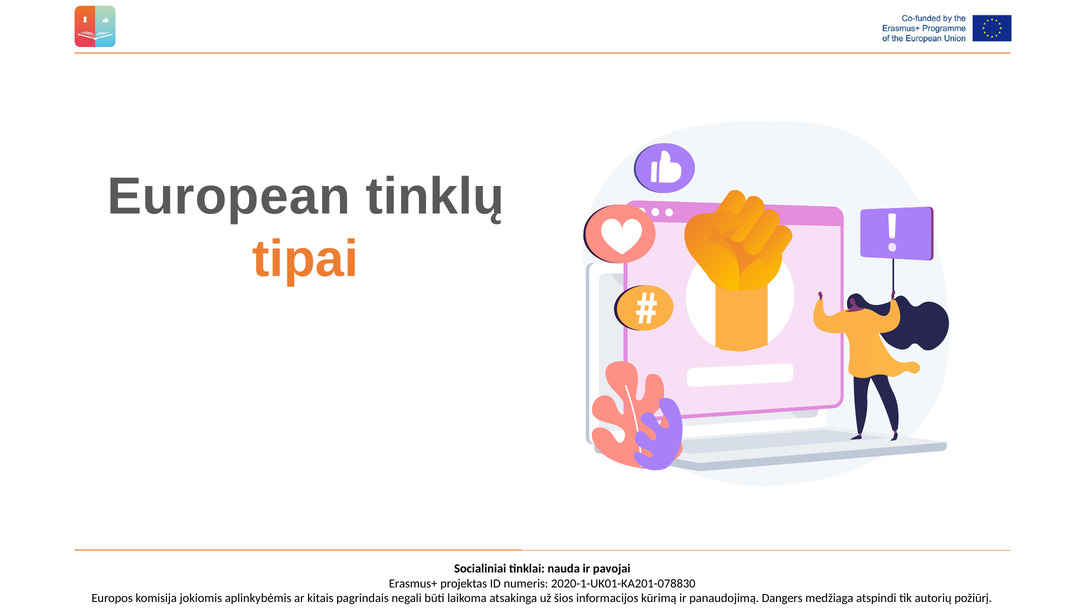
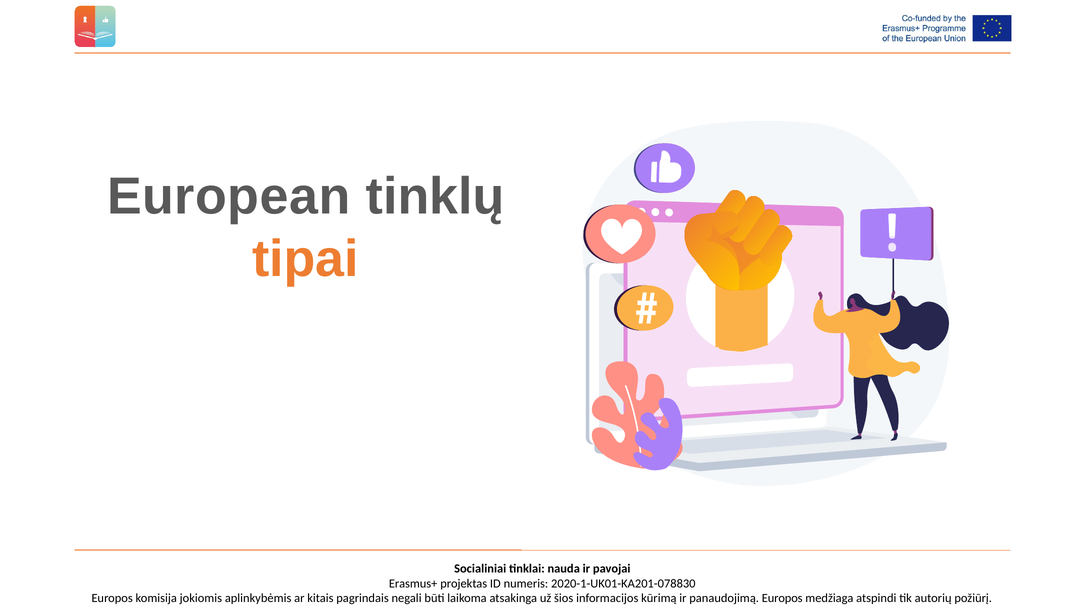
panaudojimą Dangers: Dangers -> Europos (782, 598)
